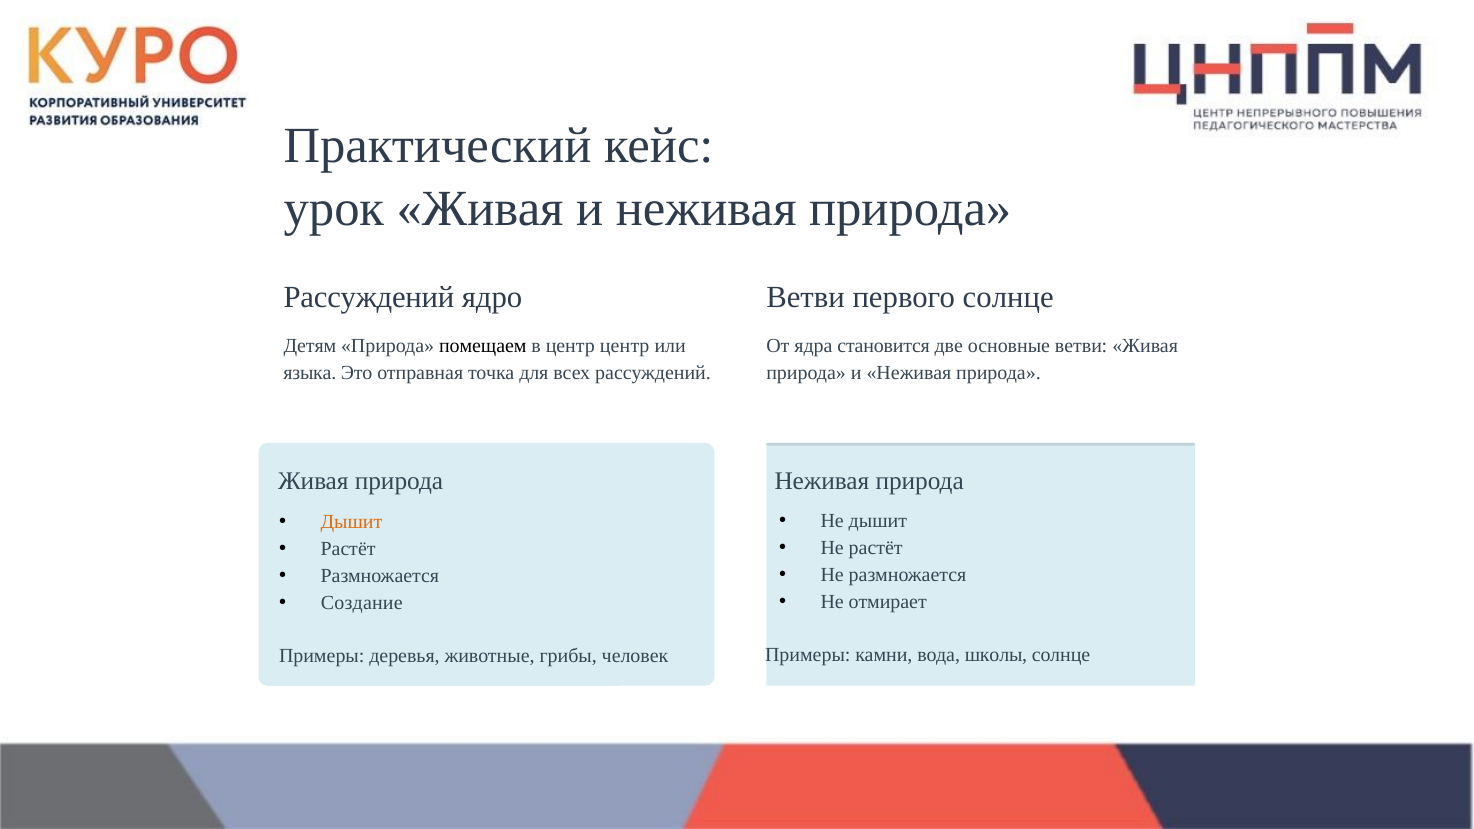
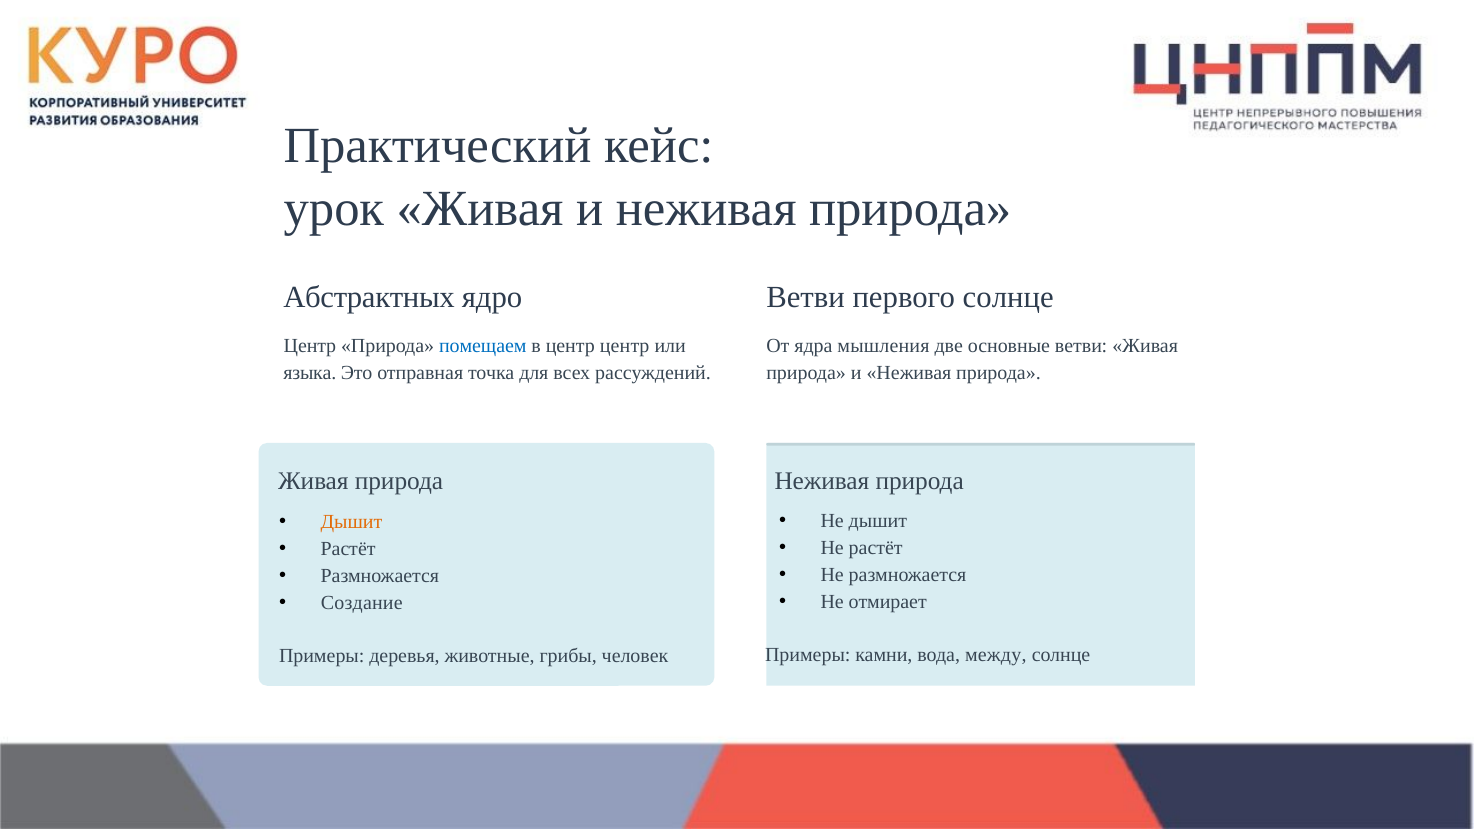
Рассуждений: Рассуждений -> Абстрактных (369, 298)
Детям: Детям -> Центр (310, 346)
помещаем colour: black -> blue (483, 346)
становится: становится -> мышления (883, 346)
школы: школы -> между (996, 655)
